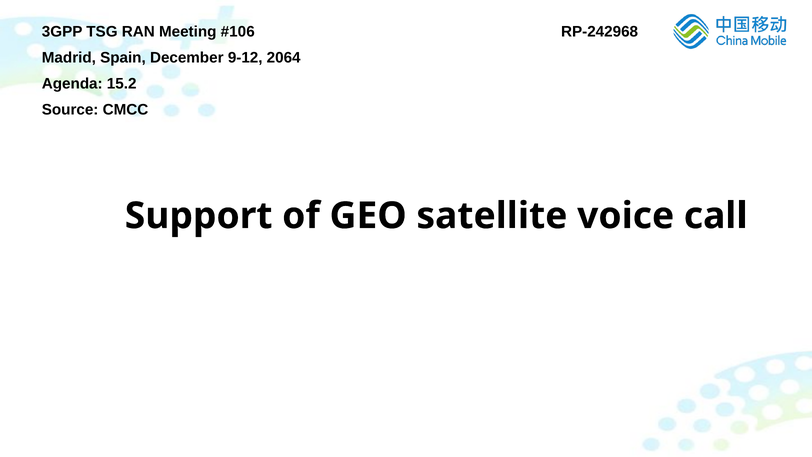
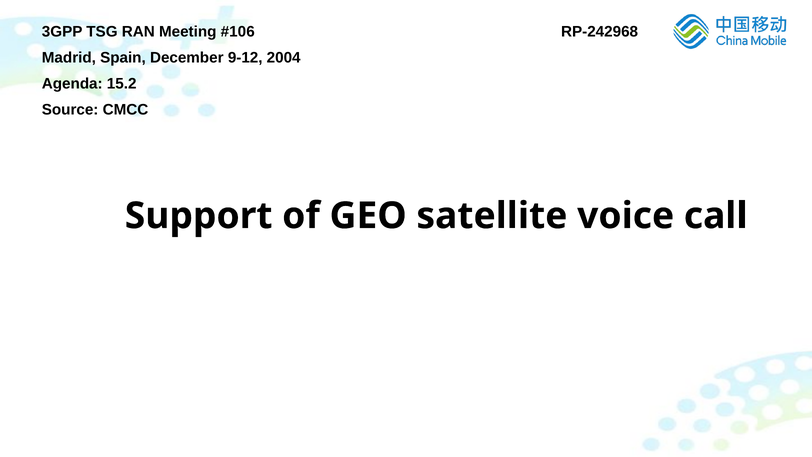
2064: 2064 -> 2004 (284, 58)
